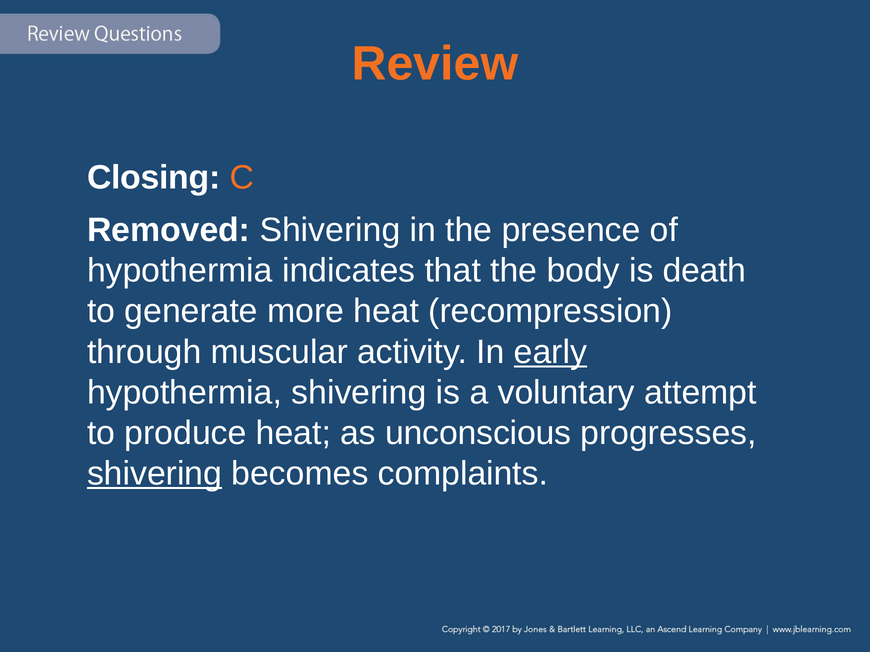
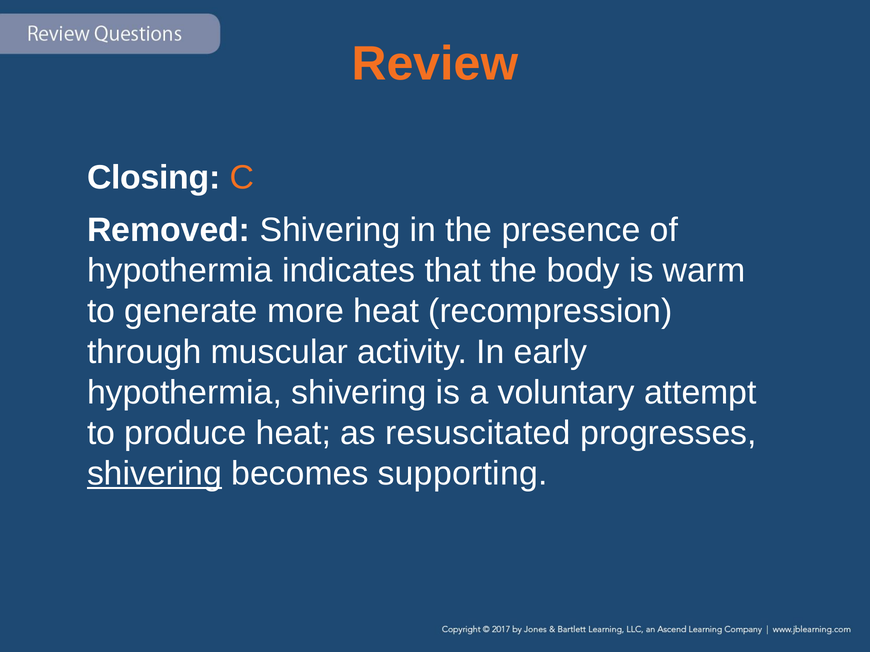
death: death -> warm (704, 271)
early underline: present -> none (550, 352)
unconscious: unconscious -> resuscitated (478, 433)
complaints: complaints -> supporting (463, 474)
